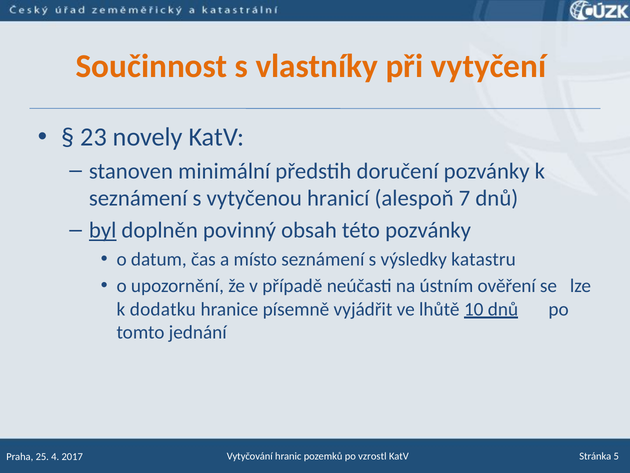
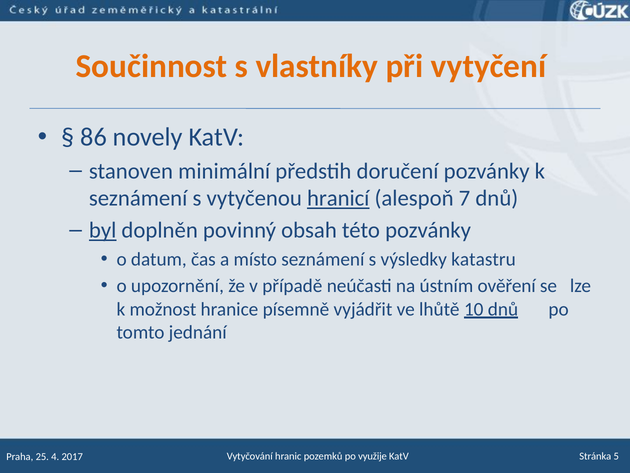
23: 23 -> 86 (94, 137)
hranicí underline: none -> present (338, 198)
dodatku: dodatku -> možnost (163, 309)
vzrostl: vzrostl -> využije (372, 456)
